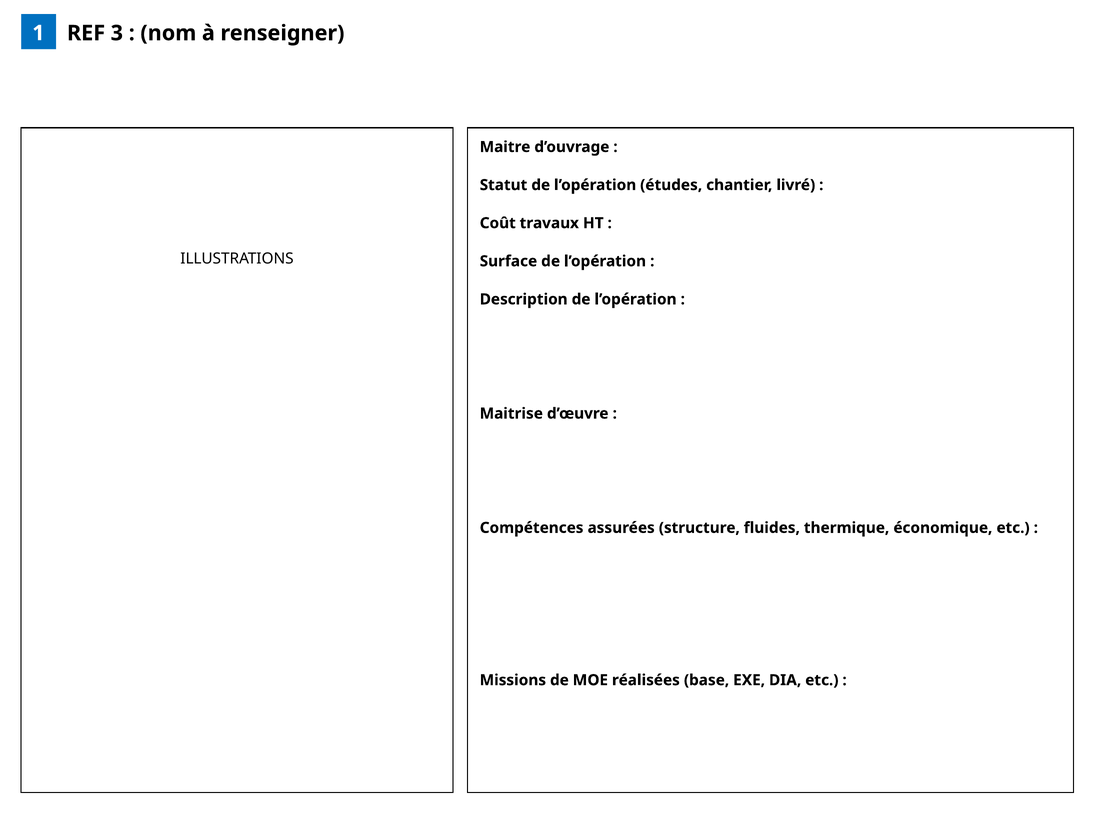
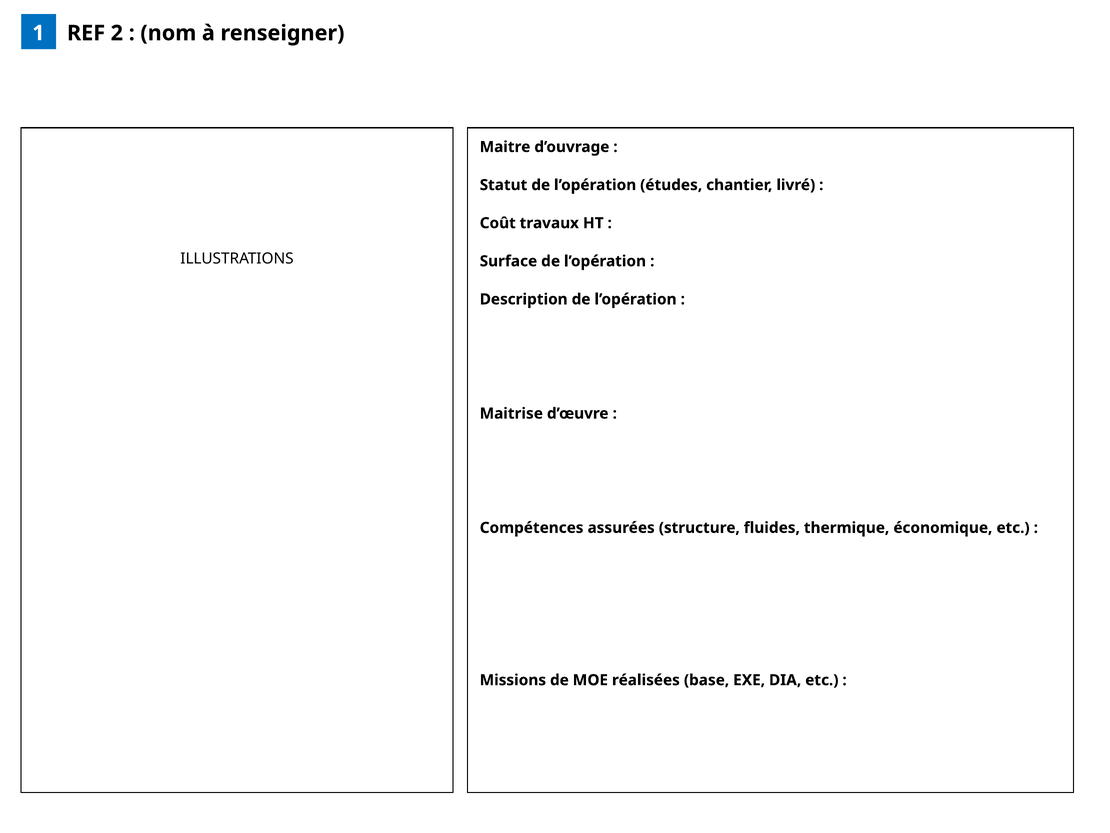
3: 3 -> 2 (117, 33)
